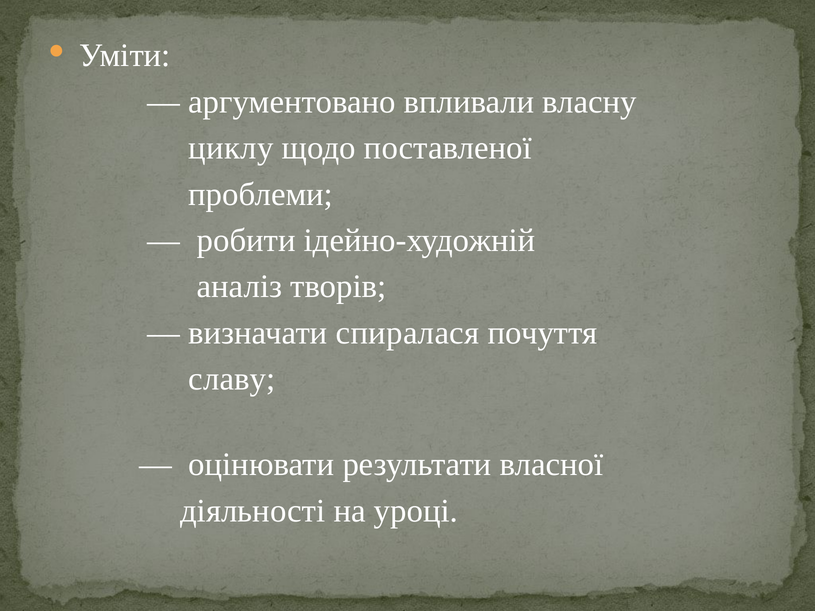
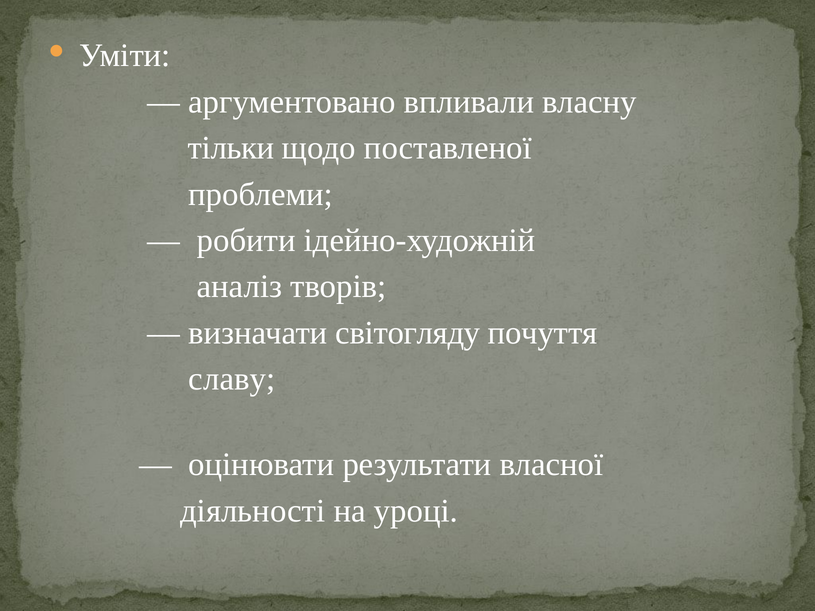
циклу: циклу -> тільки (231, 148)
спиралася: спиралася -> світогляду (408, 333)
